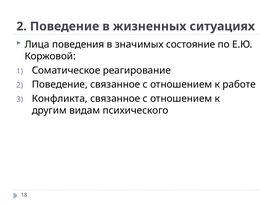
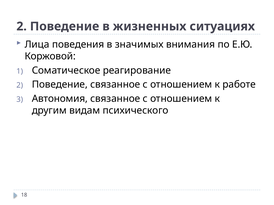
состояние: состояние -> внимания (191, 45)
Конфликта: Конфликта -> Автономия (60, 99)
